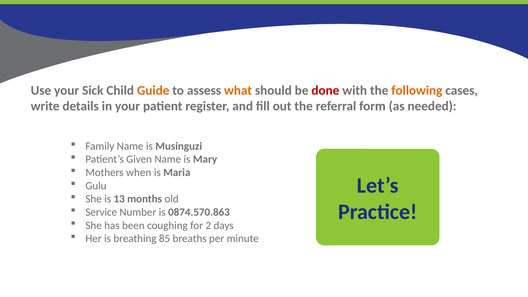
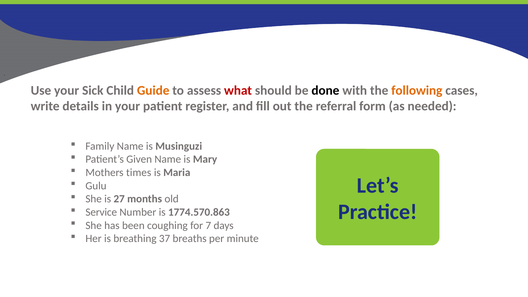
what colour: orange -> red (238, 90)
done colour: red -> black (325, 90)
when: when -> times (139, 173)
13: 13 -> 27 (119, 199)
0874.570.863: 0874.570.863 -> 1774.570.863 (199, 212)
2: 2 -> 7 (208, 225)
85: 85 -> 37 (165, 239)
